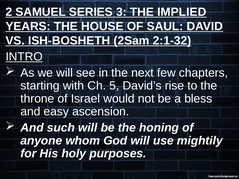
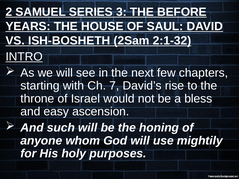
IMPLIED: IMPLIED -> BEFORE (182, 12)
5: 5 -> 7 (114, 86)
